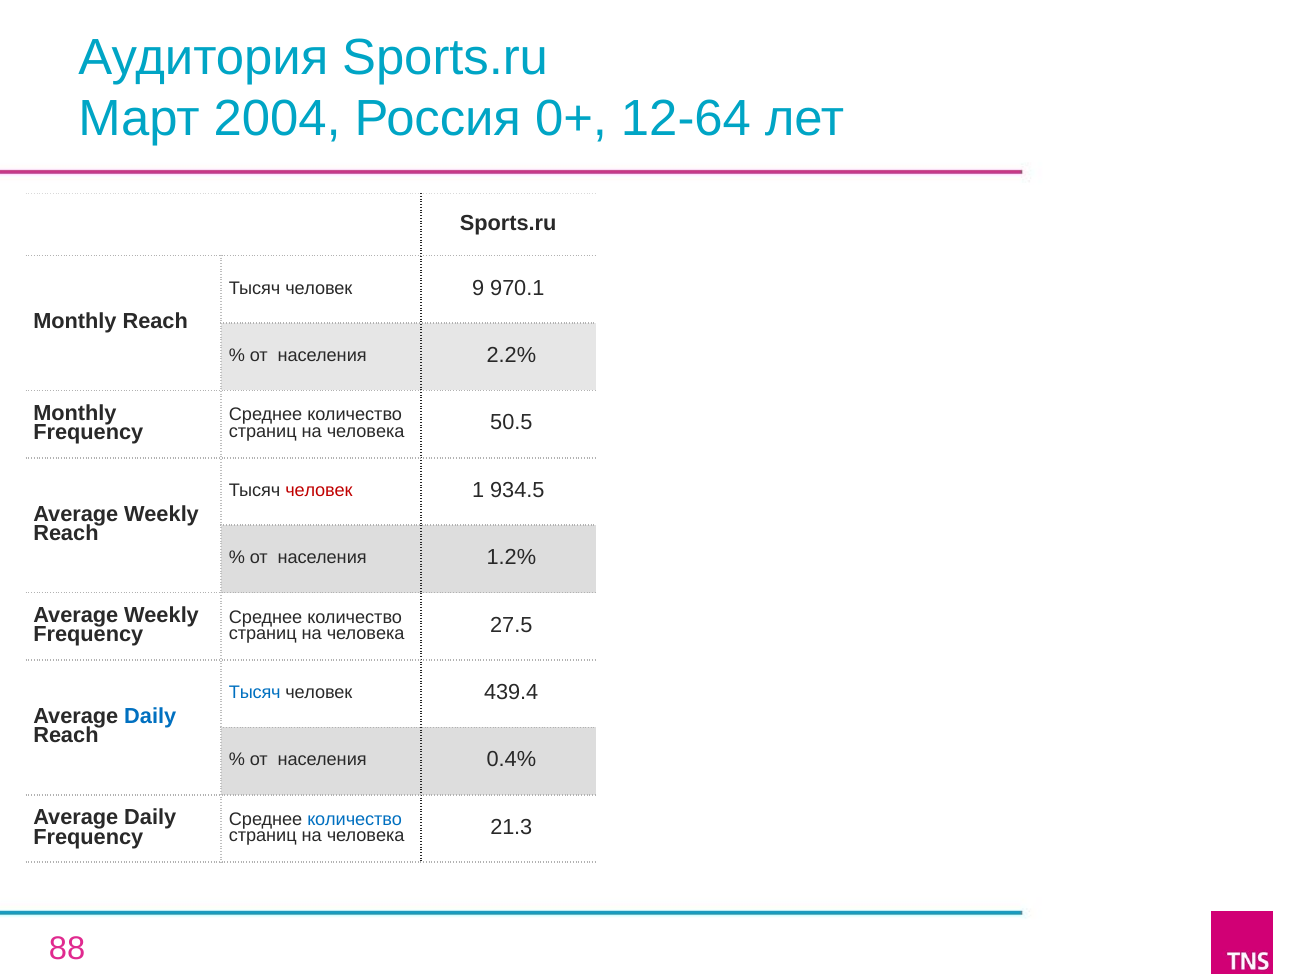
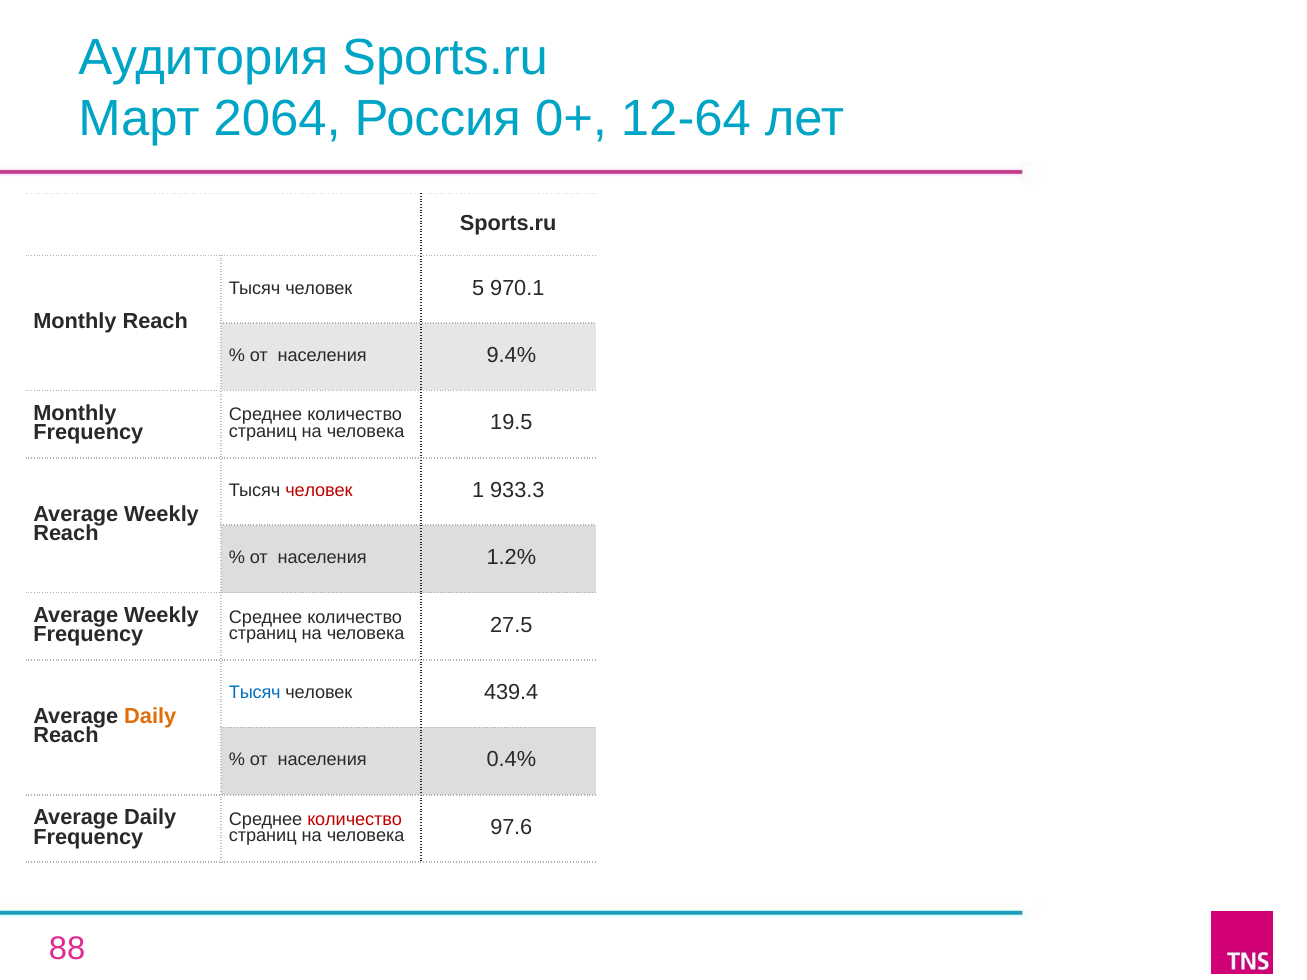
2004: 2004 -> 2064 (277, 119)
9: 9 -> 5 (478, 288)
2.2%: 2.2% -> 9.4% (511, 355)
50.5: 50.5 -> 19.5 (511, 423)
934.5: 934.5 -> 933.3 (517, 490)
Daily colour: blue -> orange (150, 717)
количество colour: blue -> red (355, 819)
21.3: 21.3 -> 97.6 (511, 827)
